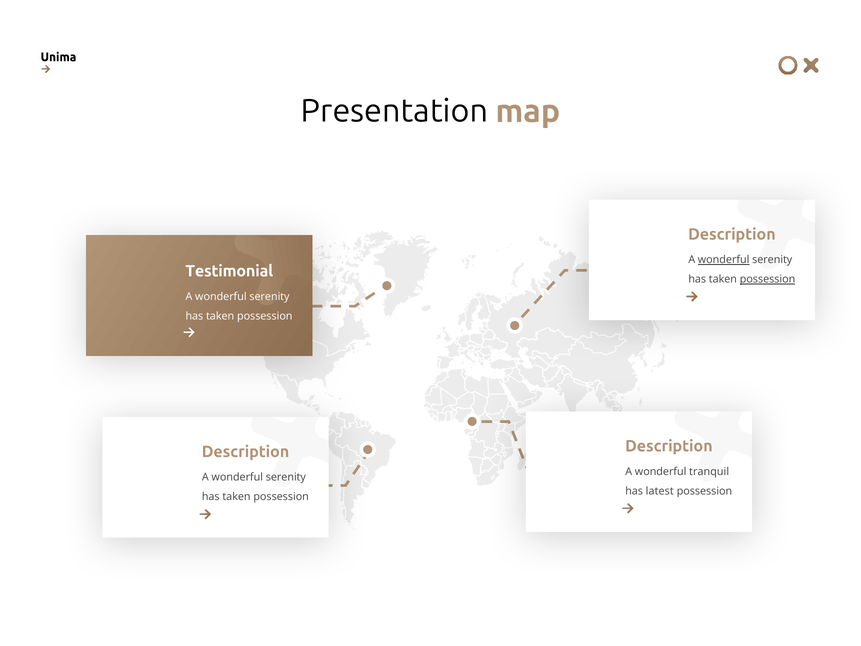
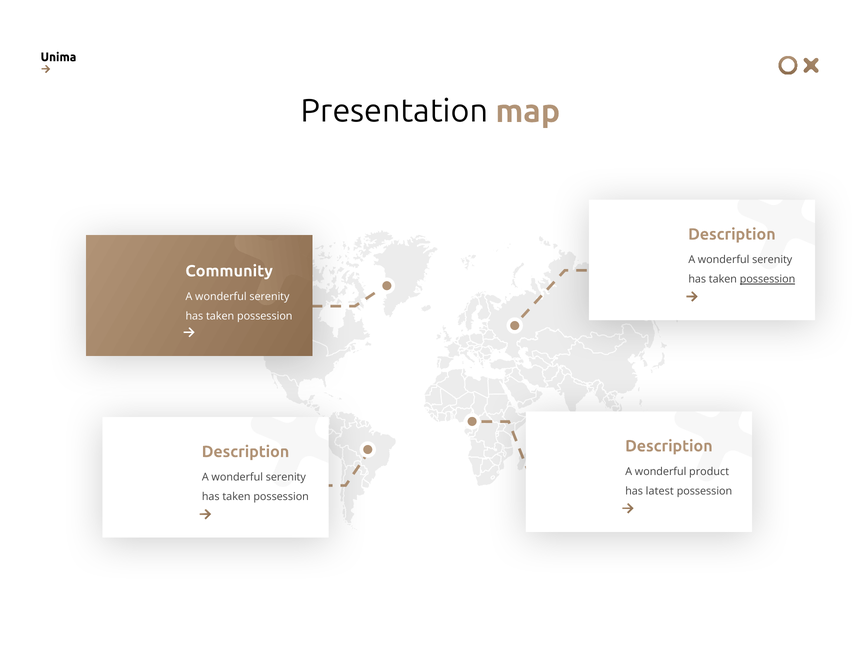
wonderful underline: present -> none (724, 260)
Testimonial: Testimonial -> Community (229, 271)
tranquil: tranquil -> product (709, 471)
